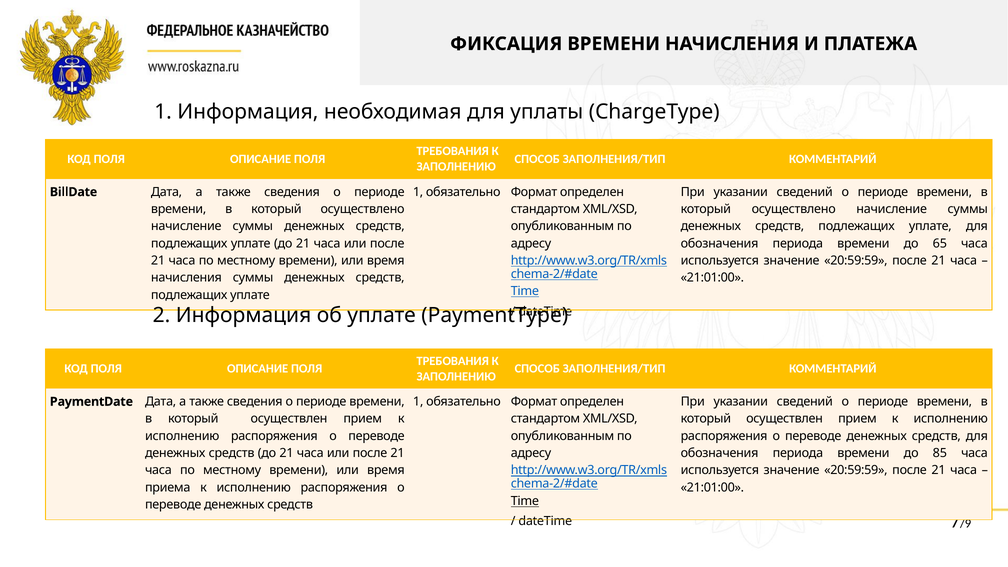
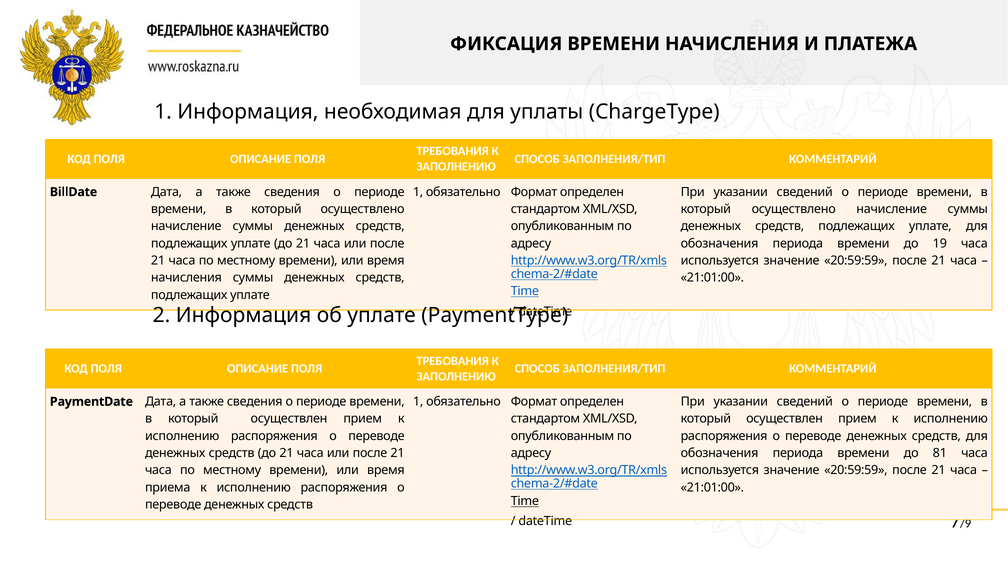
65: 65 -> 19 (940, 243)
85: 85 -> 81 (940, 453)
